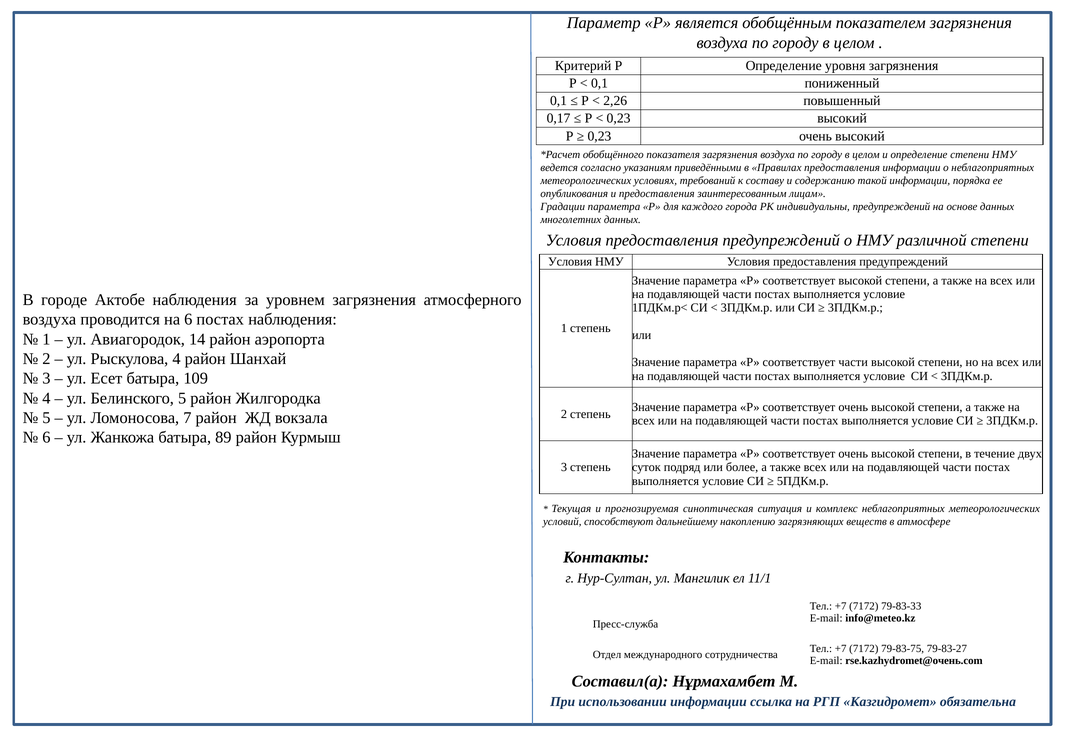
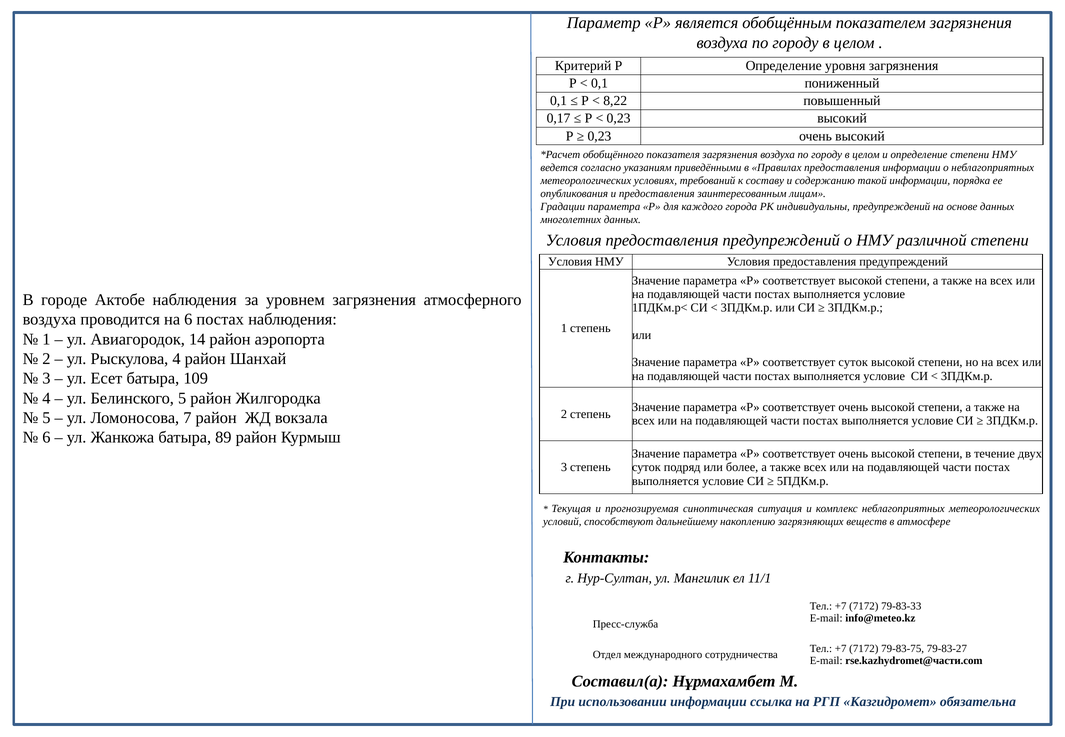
2,26: 2,26 -> 8,22 (615, 101)
соответствует части: части -> суток (853, 363)
rse.kazhydromet@очень.com: rse.kazhydromet@очень.com -> rse.kazhydromet@части.com (914, 661)
